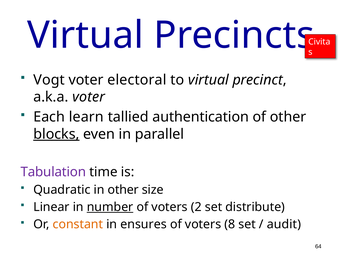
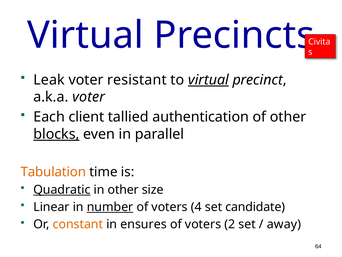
Vogt: Vogt -> Leak (49, 80)
electoral: electoral -> resistant (137, 80)
virtual underline: none -> present (208, 80)
learn: learn -> client (86, 117)
Tabulation colour: purple -> orange (53, 172)
Quadratic underline: none -> present (62, 189)
2: 2 -> 4 (196, 207)
distribute: distribute -> candidate (255, 207)
8: 8 -> 2 (230, 224)
audit: audit -> away (284, 224)
